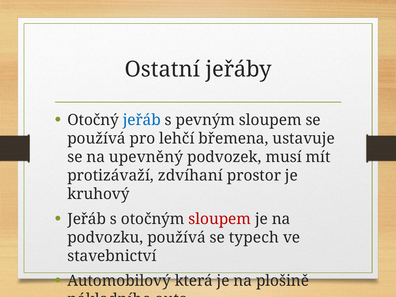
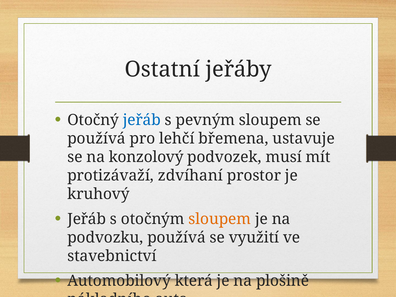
upevněný: upevněný -> konzolový (146, 157)
sloupem colour: red -> orange (220, 219)
typech: typech -> využití (254, 237)
